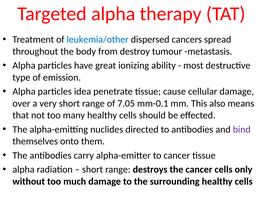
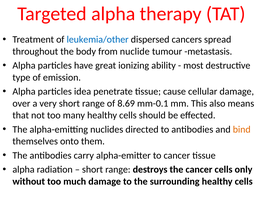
destroy: destroy -> nuclide (135, 51)
7.05: 7.05 -> 8.69 (126, 103)
bind colour: purple -> orange (242, 130)
